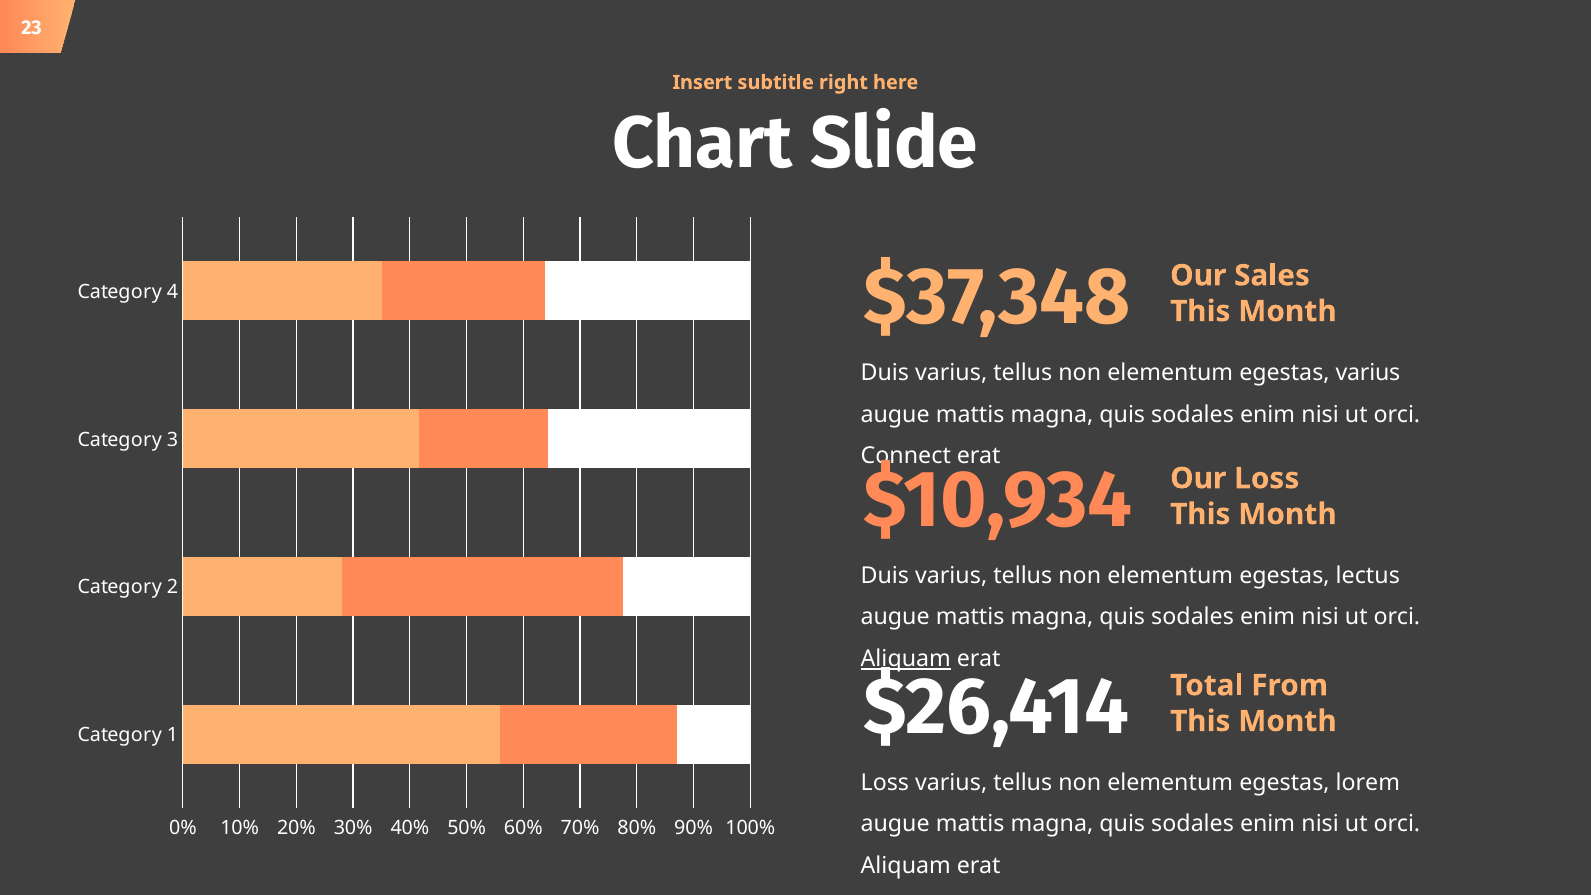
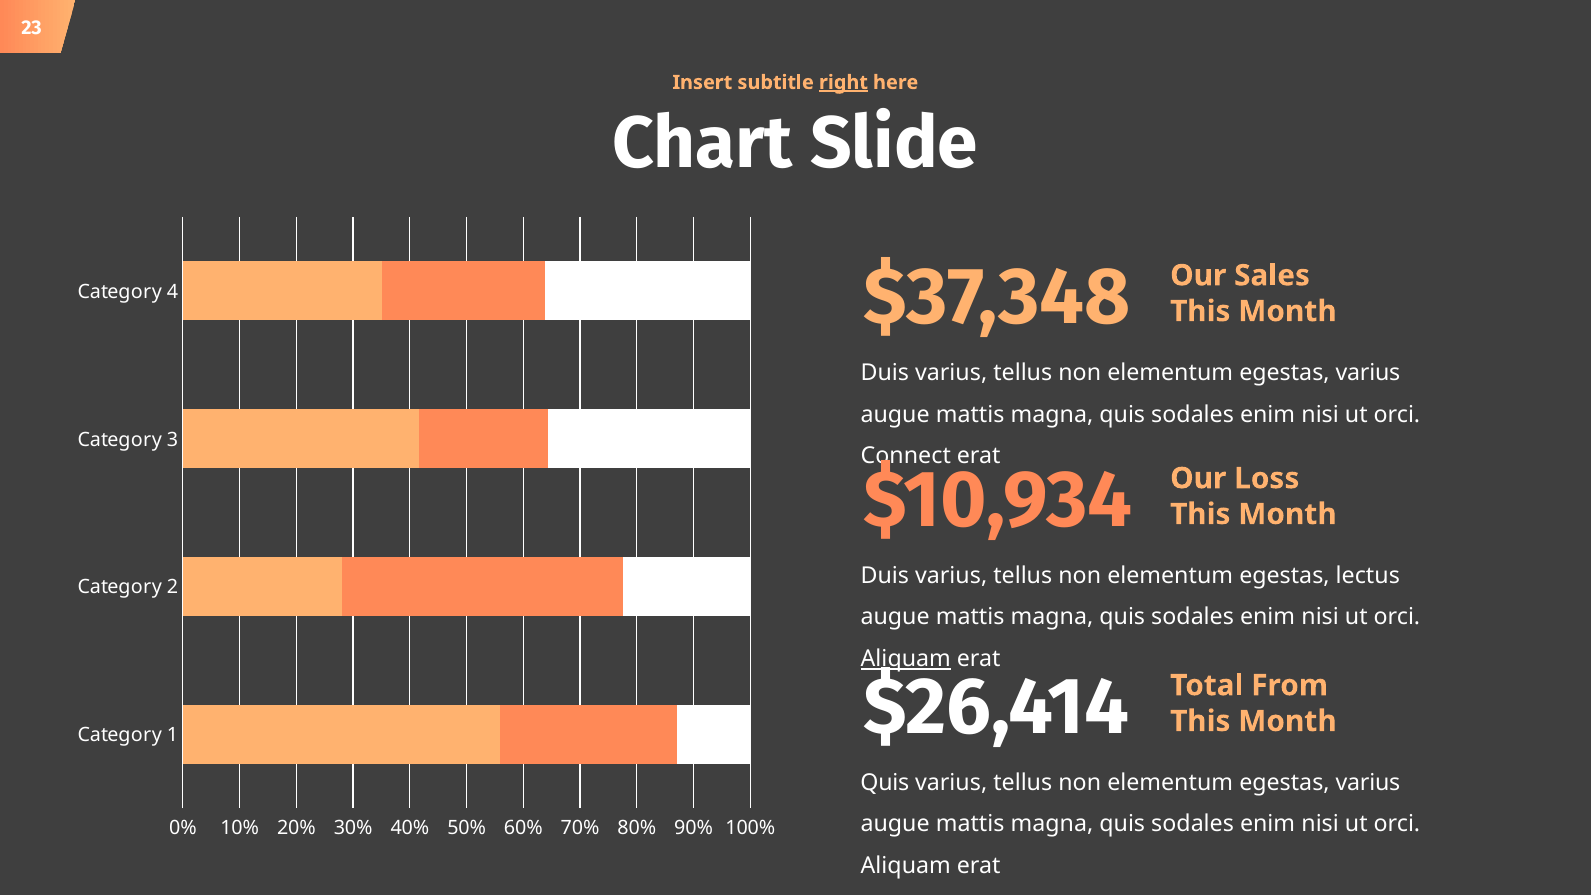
right underline: none -> present (843, 82)
Loss: Loss -> Quis (885, 782)
lorem: lorem -> varius (1368, 782)
